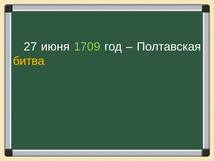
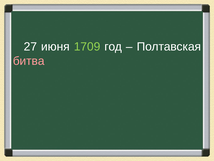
битва colour: yellow -> pink (29, 61)
